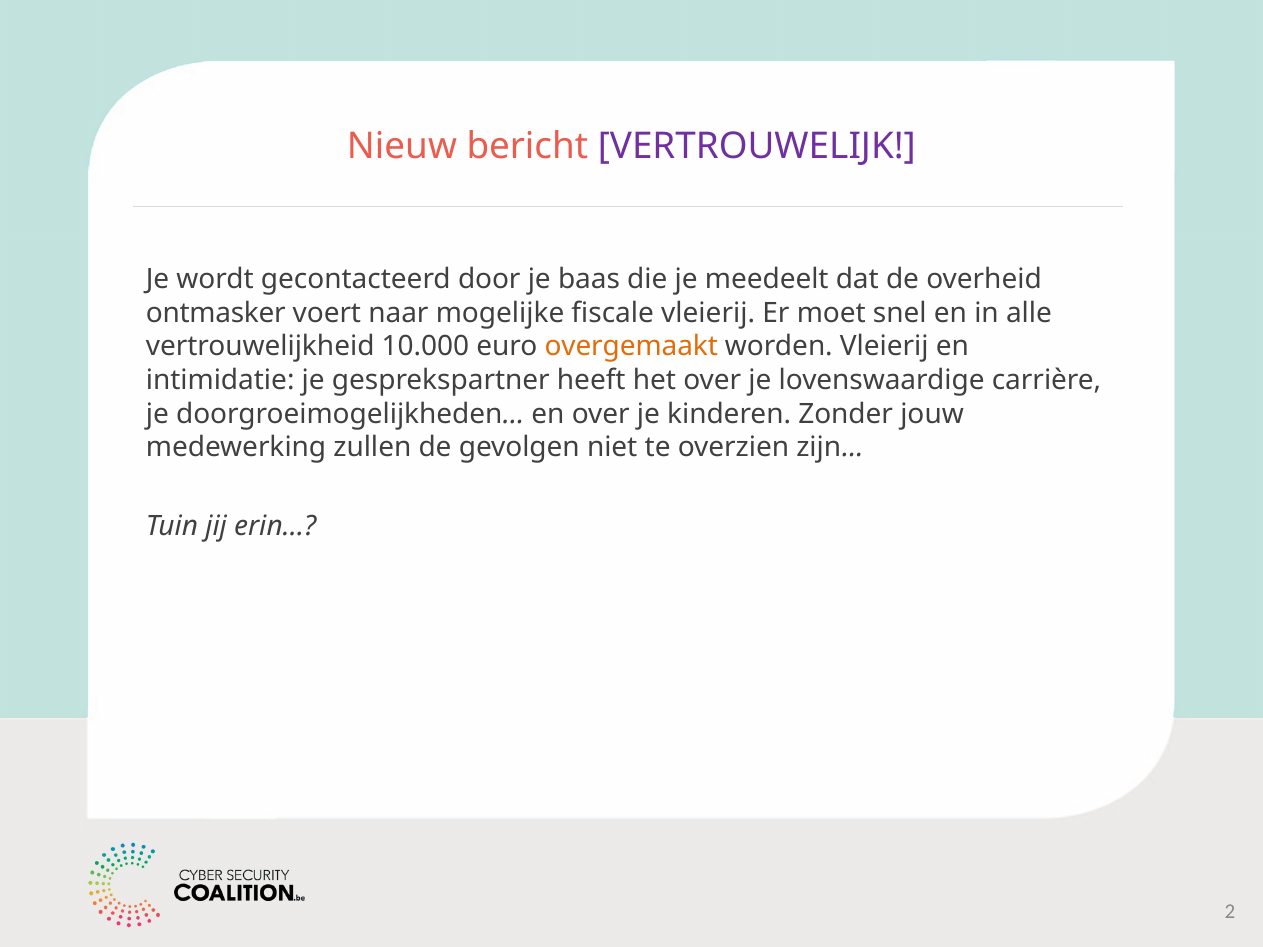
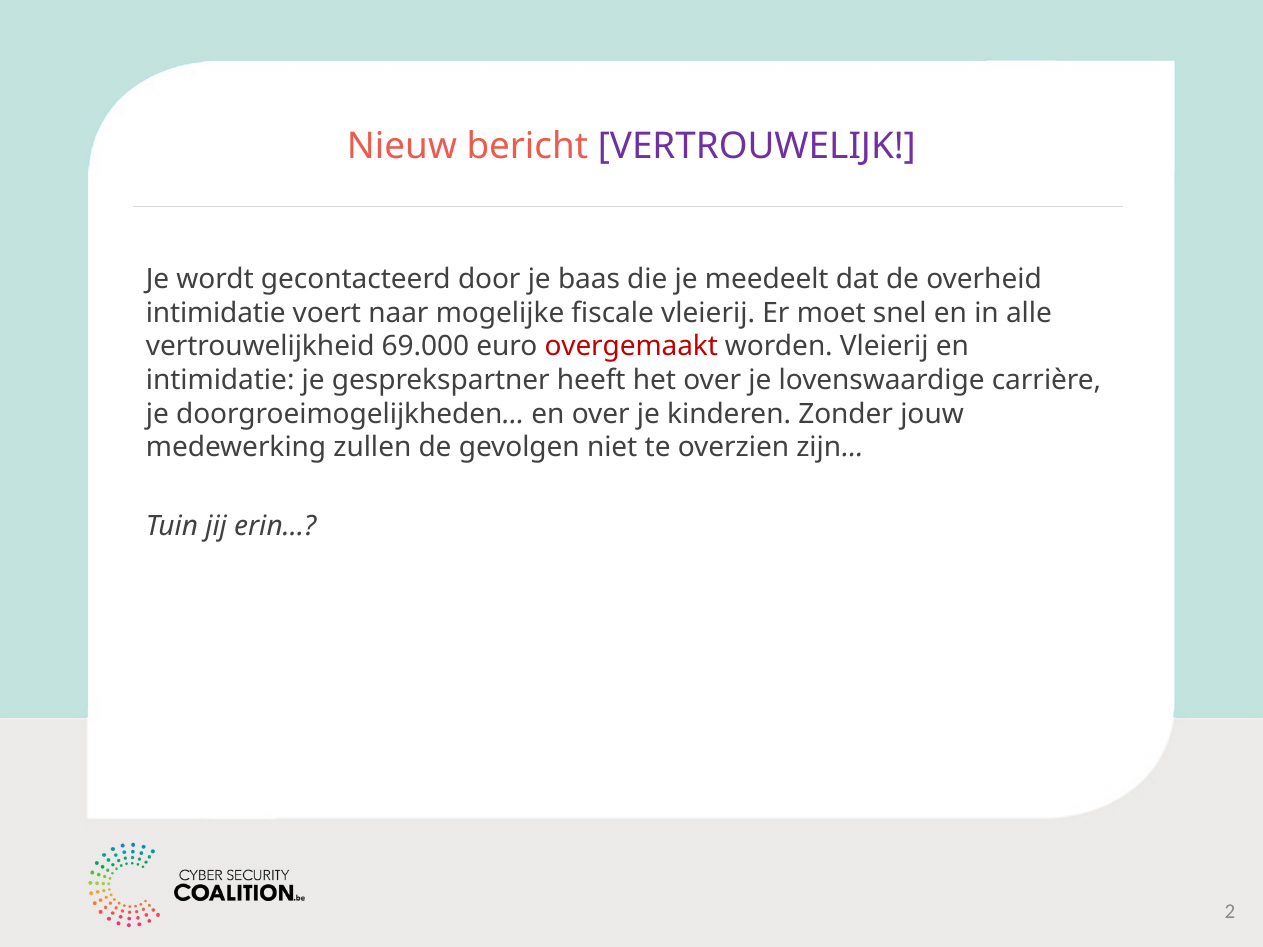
ontmasker: ontmasker -> intimidatie (216, 313)
10.000: 10.000 -> 69.000 (425, 347)
overgemaakt colour: orange -> red (631, 347)
